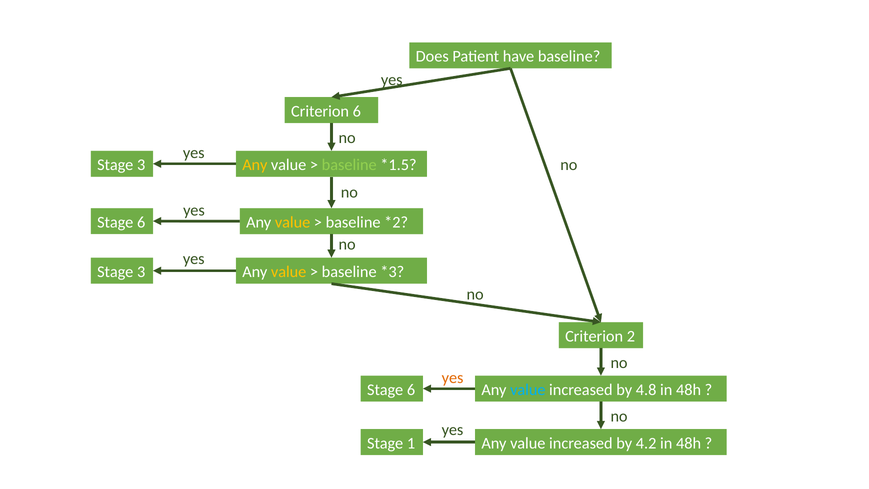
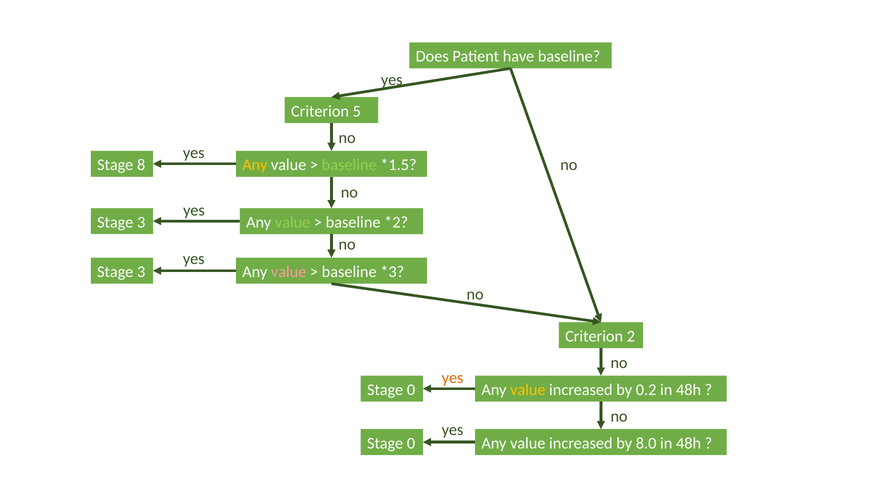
Criterion 6: 6 -> 5 (357, 111)
3: 3 -> 8 (141, 165)
6: 6 -> 3 (141, 222)
value colour: yellow -> light green (293, 222)
value colour: yellow -> pink (289, 272)
6: 6 -> 0 (411, 390)
value colour: light blue -> yellow (528, 390)
4.8: 4.8 -> 0.2 (646, 390)
1: 1 -> 0 (411, 443)
4.2: 4.2 -> 8.0 (646, 443)
